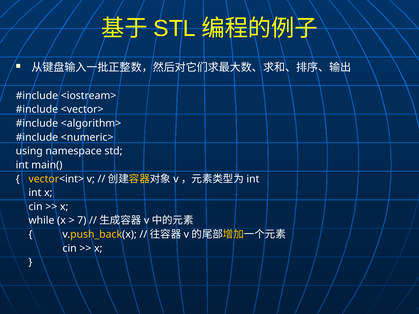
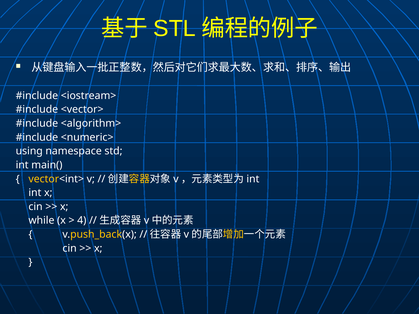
7: 7 -> 4 (82, 221)
